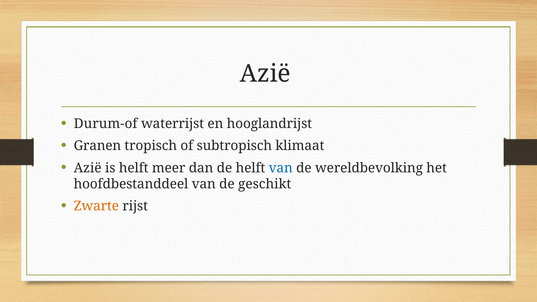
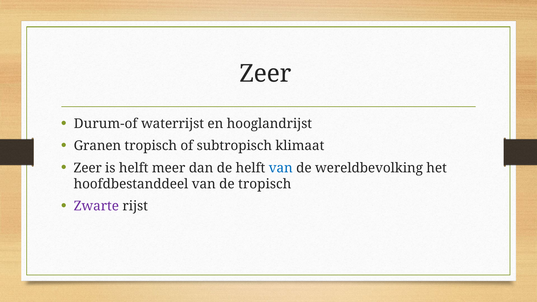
Azië: Azië -> Zeer (265, 74)
Azië: Azië -> Zeer (88, 168)
de geschikt: geschikt -> tropisch (265, 184)
Zwarte colour: orange -> purple (96, 206)
